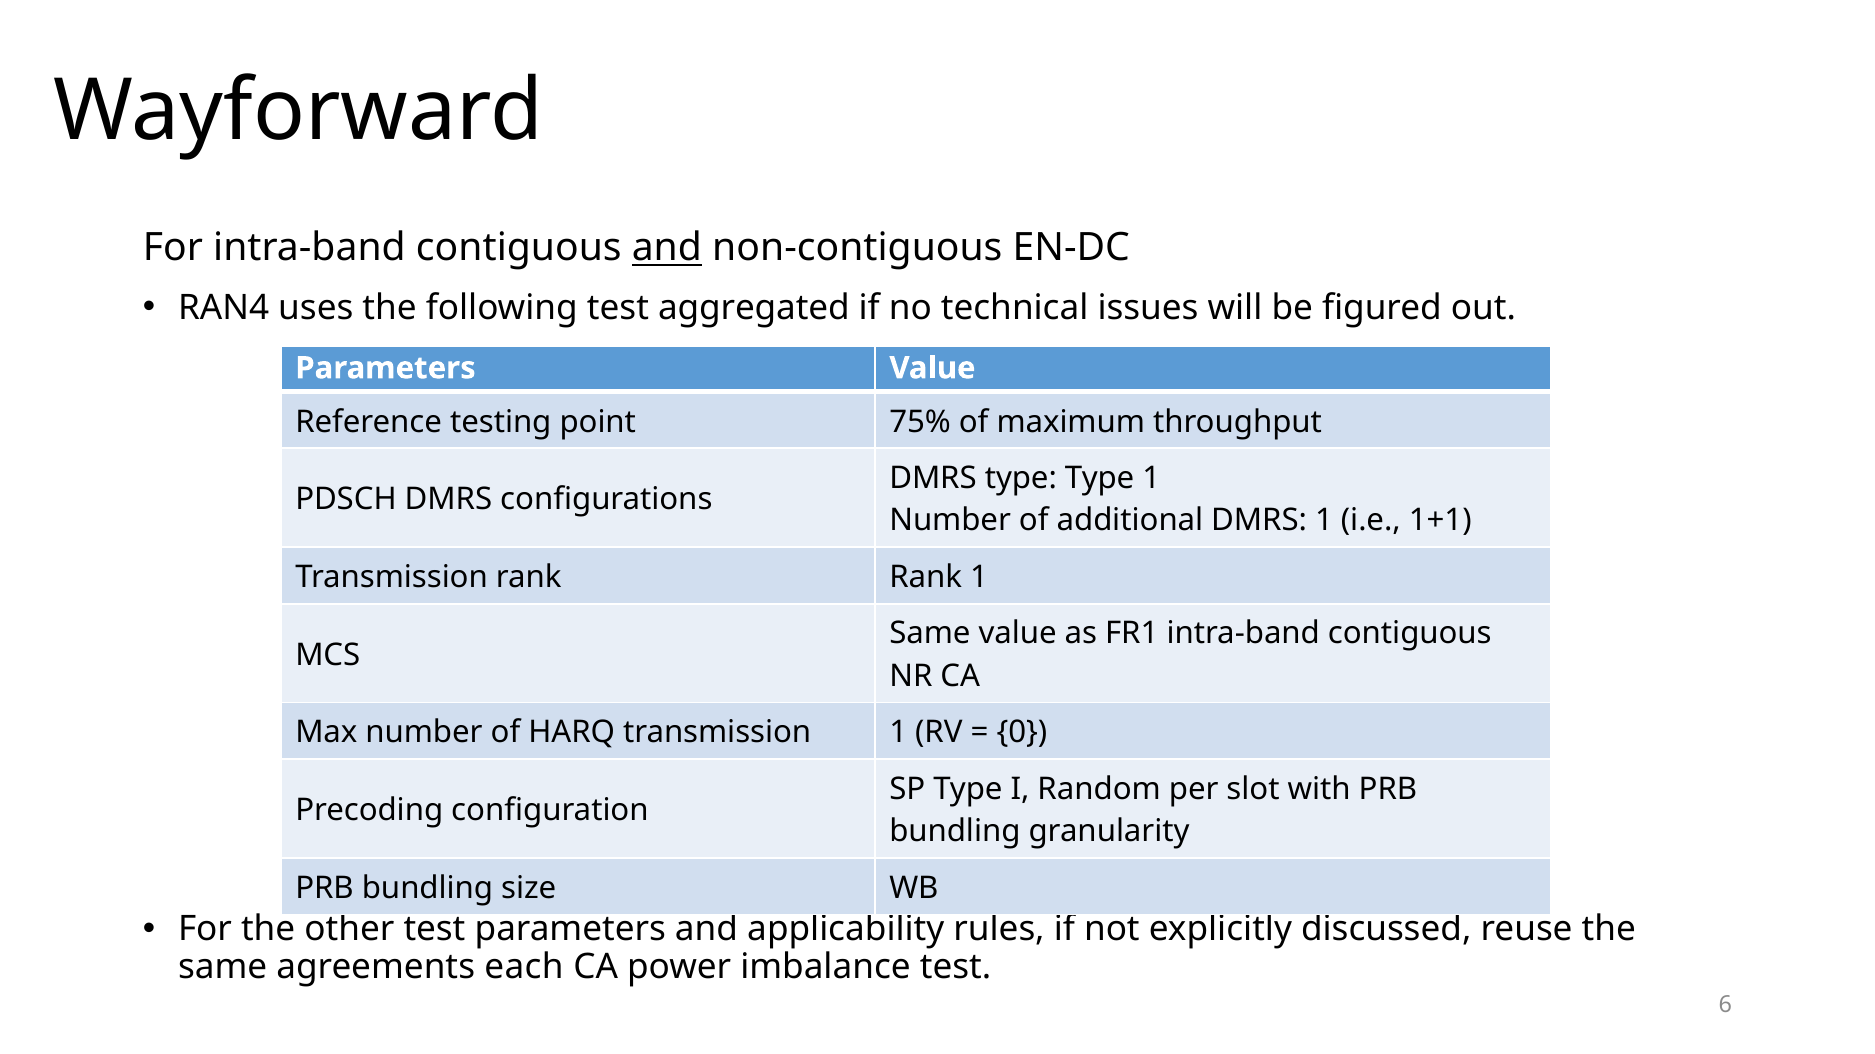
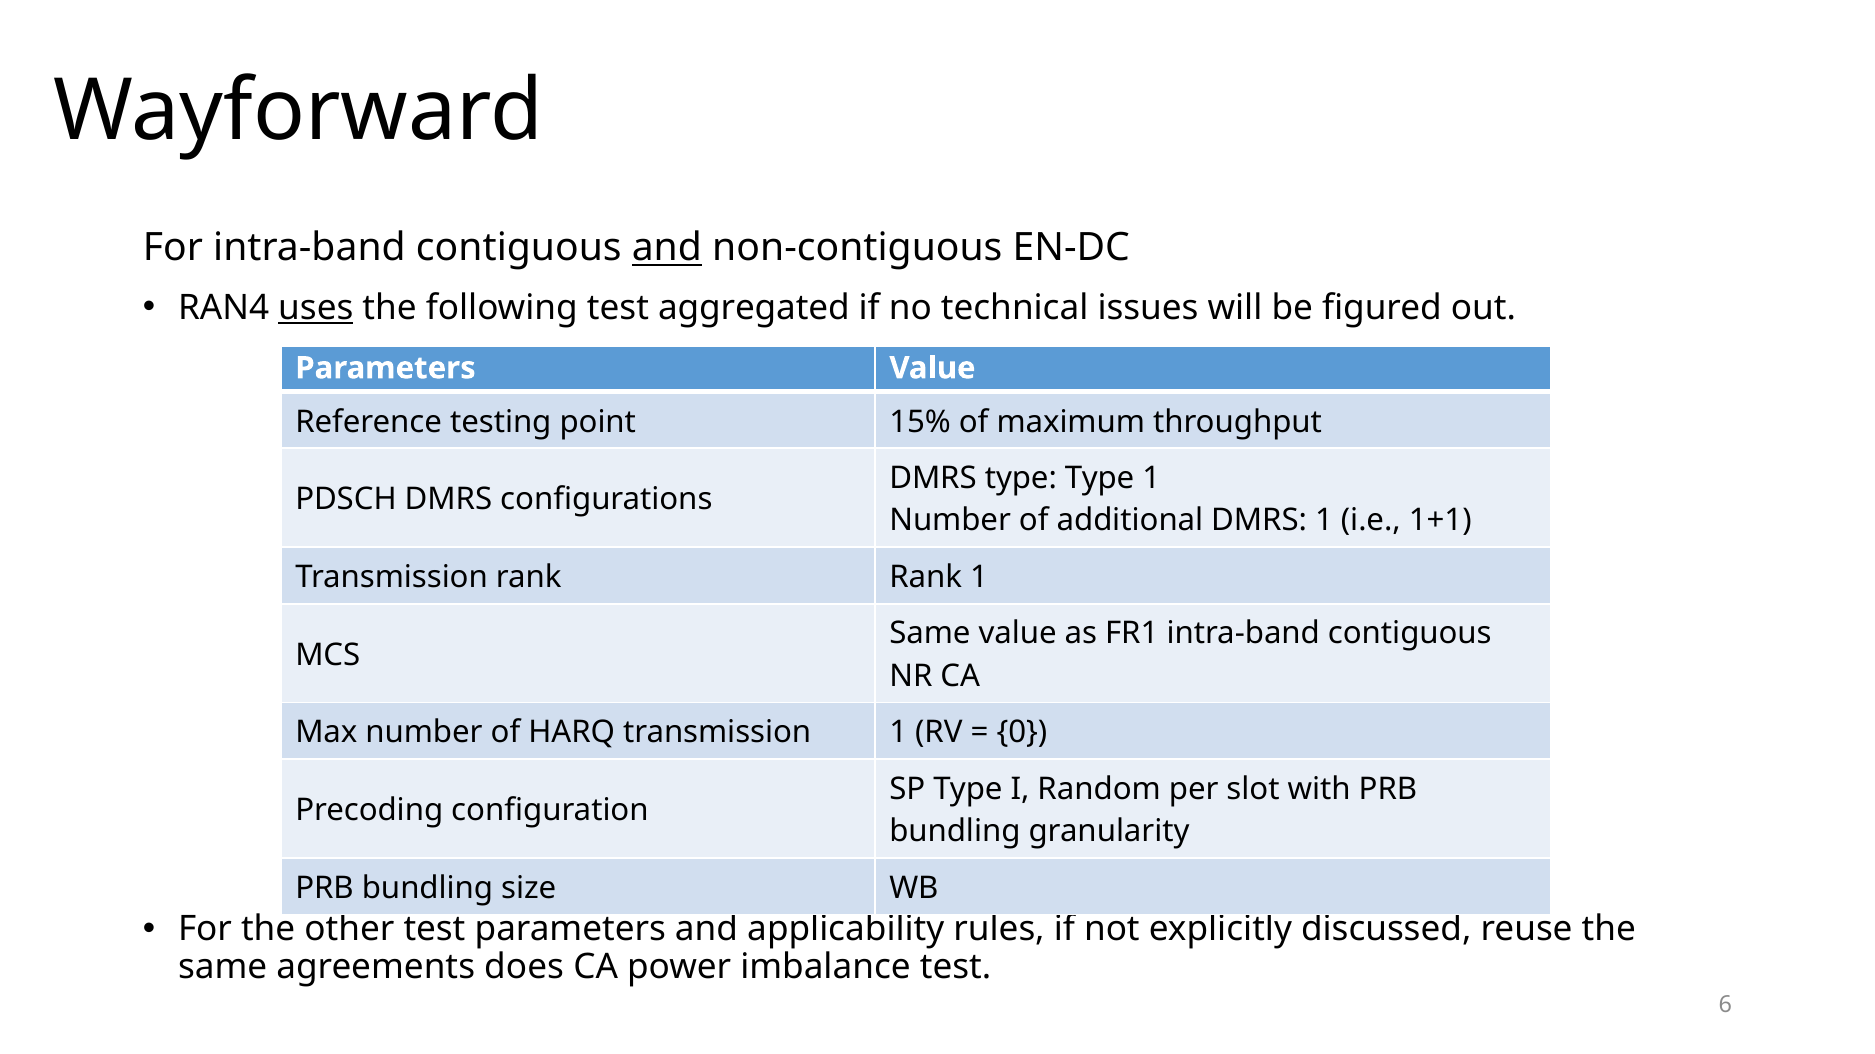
uses underline: none -> present (316, 308)
75%: 75% -> 15% (920, 422)
each: each -> does (524, 968)
